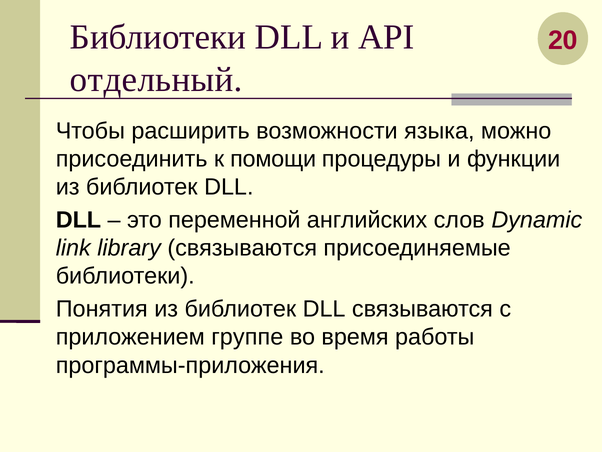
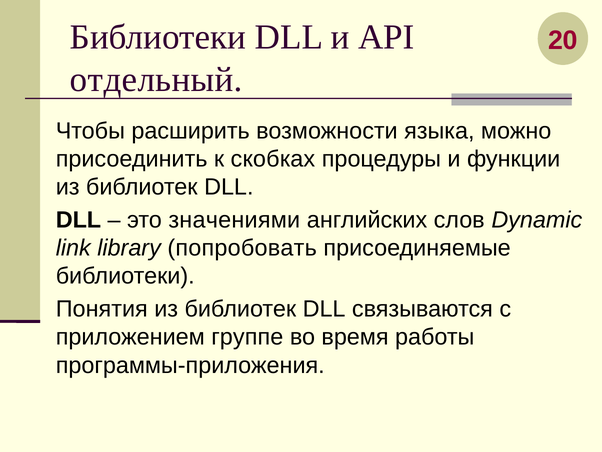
помощи: помощи -> скобках (273, 159)
переменной: переменной -> значениями (234, 220)
library связываются: связываются -> попробовать (242, 248)
